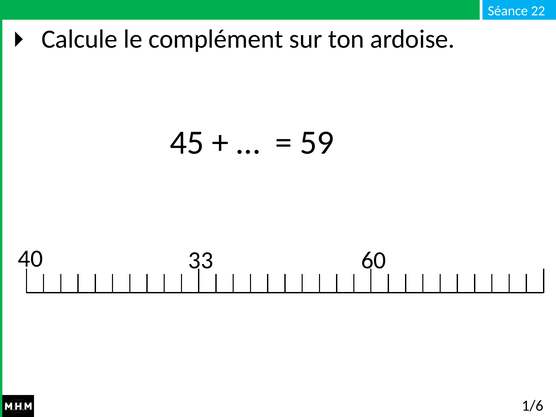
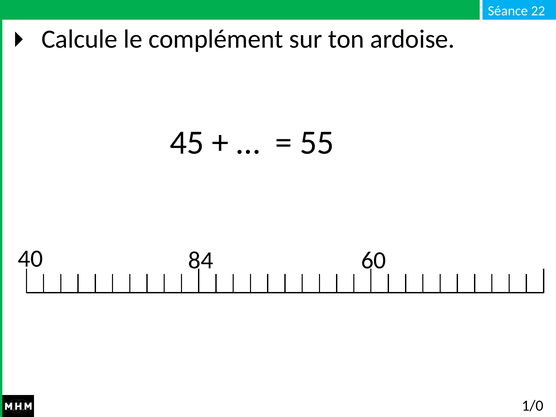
59: 59 -> 55 (317, 143)
33: 33 -> 84 (201, 260)
1/6: 1/6 -> 1/0 (533, 406)
